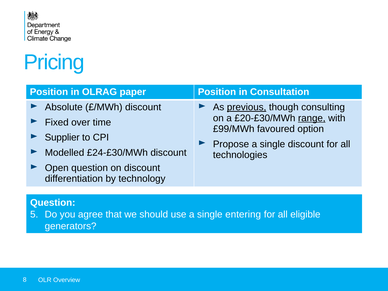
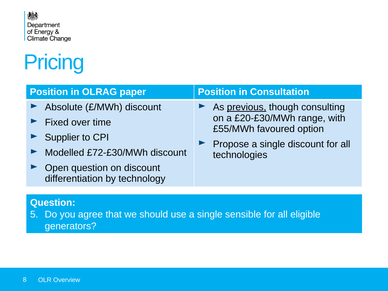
range underline: present -> none (312, 118)
£99/MWh: £99/MWh -> £55/MWh (234, 129)
£24-£30/MWh: £24-£30/MWh -> £72-£30/MWh (117, 153)
entering: entering -> sensible (243, 214)
